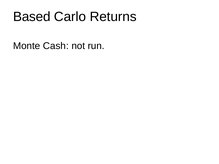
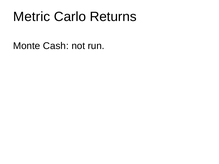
Based: Based -> Metric (32, 17)
